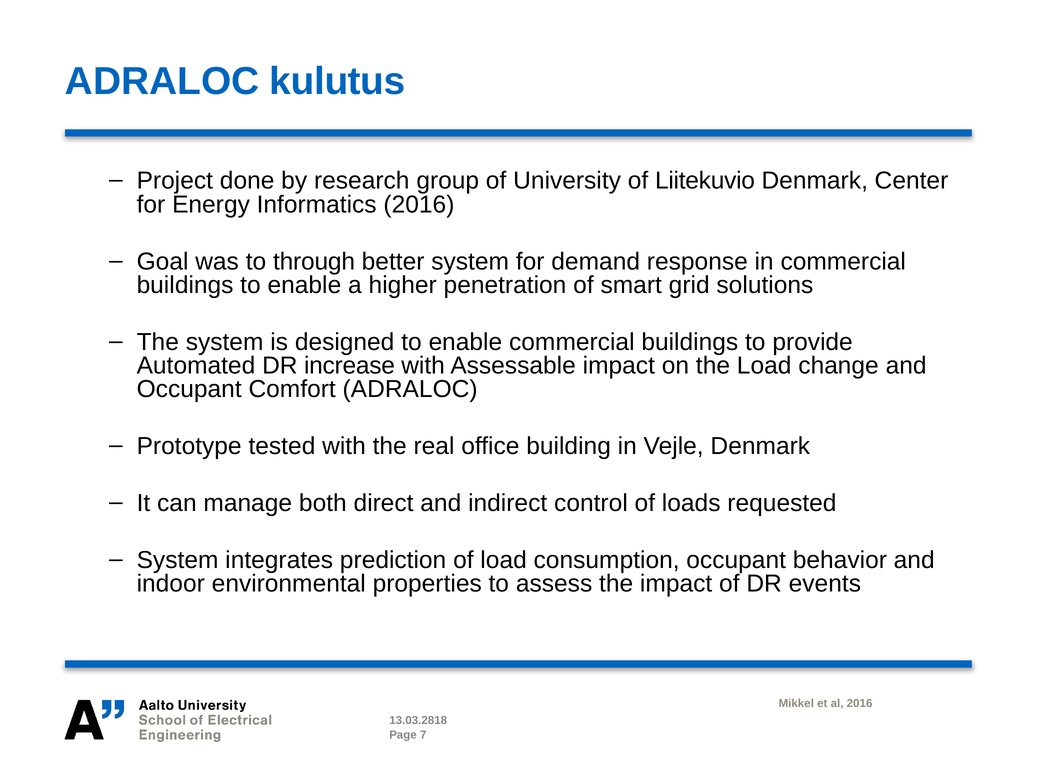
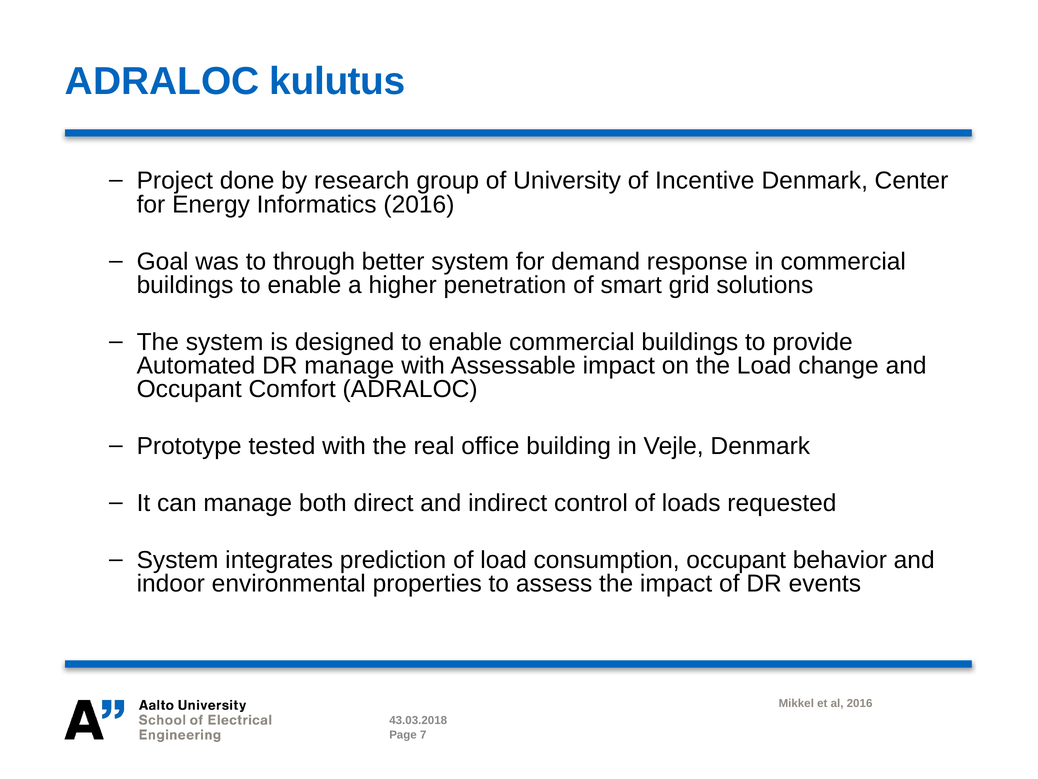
Liitekuvio: Liitekuvio -> Incentive (705, 181)
DR increase: increase -> manage (349, 365)
13.03.2818: 13.03.2818 -> 43.03.2018 (418, 720)
